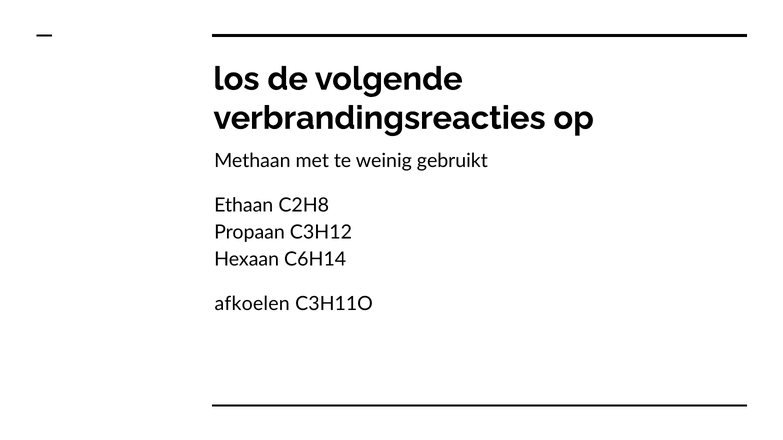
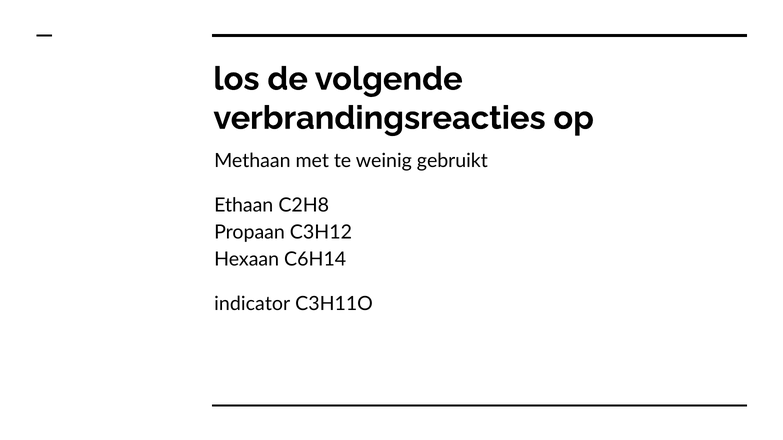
afkoelen: afkoelen -> indicator (252, 304)
